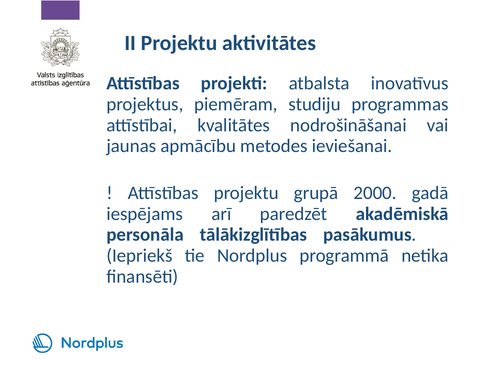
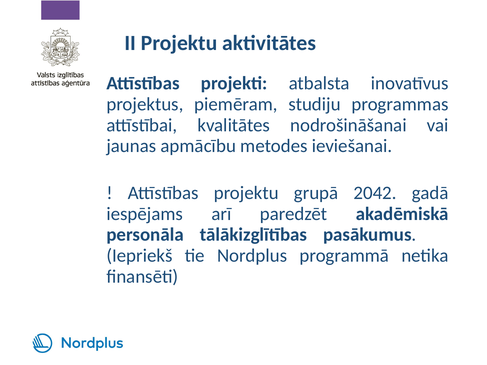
2000: 2000 -> 2042 (375, 193)
